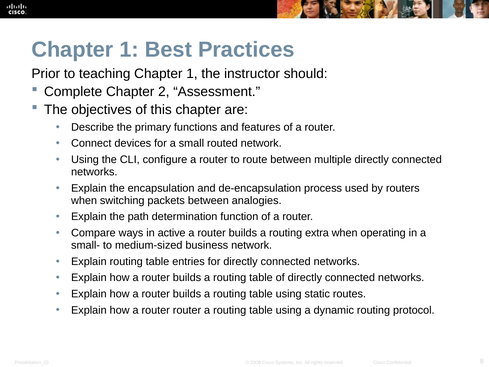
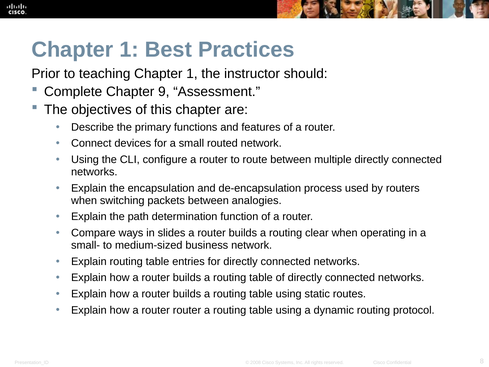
2: 2 -> 9 (164, 92)
active: active -> slides (172, 233)
extra: extra -> clear (317, 233)
